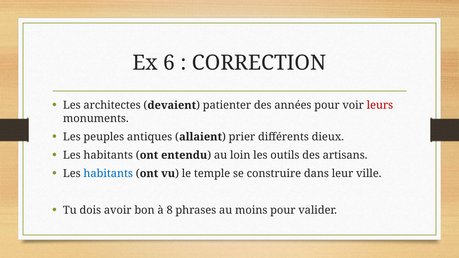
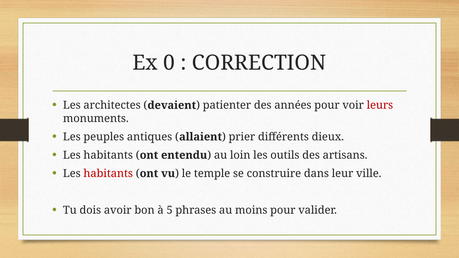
6: 6 -> 0 (169, 63)
habitants colour: blue -> red (108, 174)
8: 8 -> 5 (170, 210)
